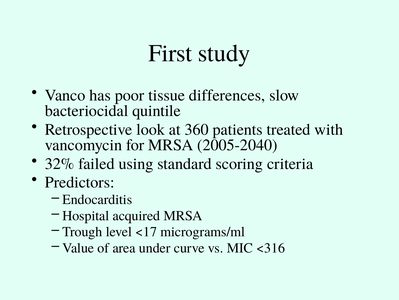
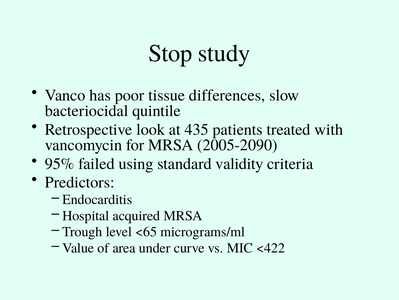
First: First -> Stop (170, 53)
360: 360 -> 435 (197, 129)
2005-2040: 2005-2040 -> 2005-2090 (237, 145)
32%: 32% -> 95% (60, 163)
scoring: scoring -> validity (239, 163)
<17: <17 -> <65 (146, 231)
<316: <316 -> <422 (271, 247)
